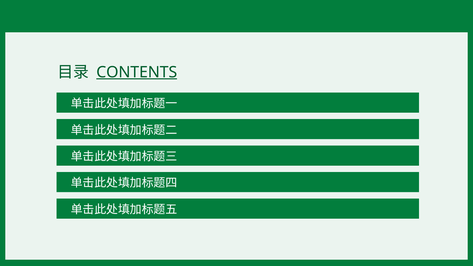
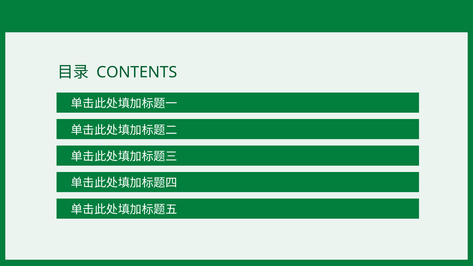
CONTENTS underline: present -> none (137, 72)
